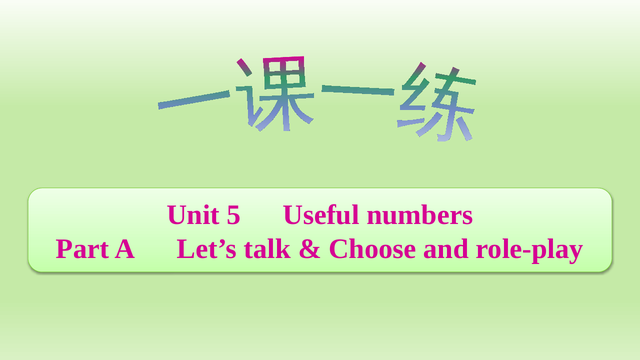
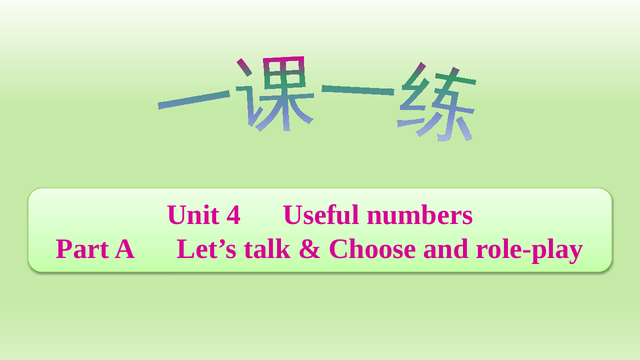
5: 5 -> 4 (234, 215)
